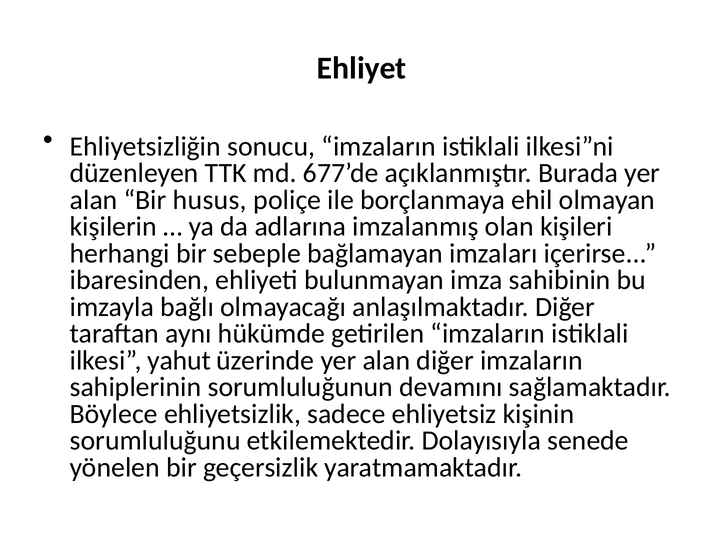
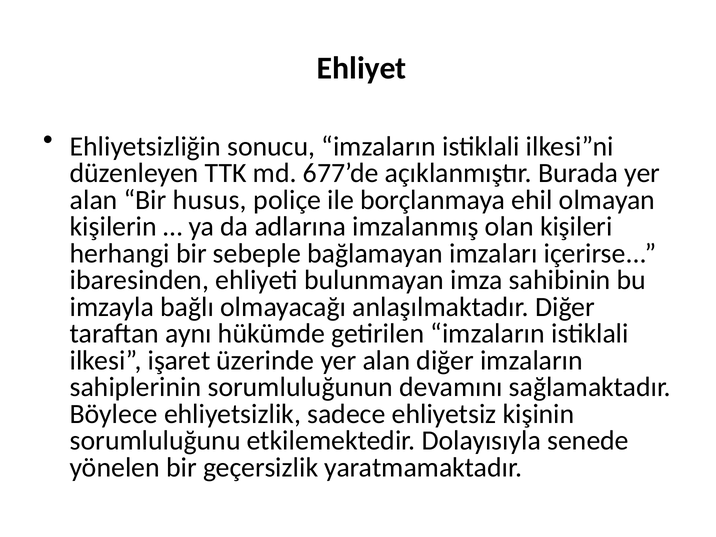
yahut: yahut -> işaret (179, 360)
